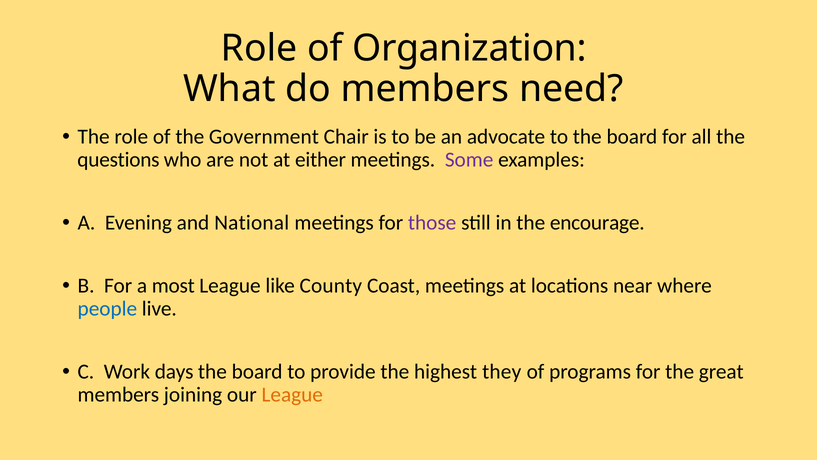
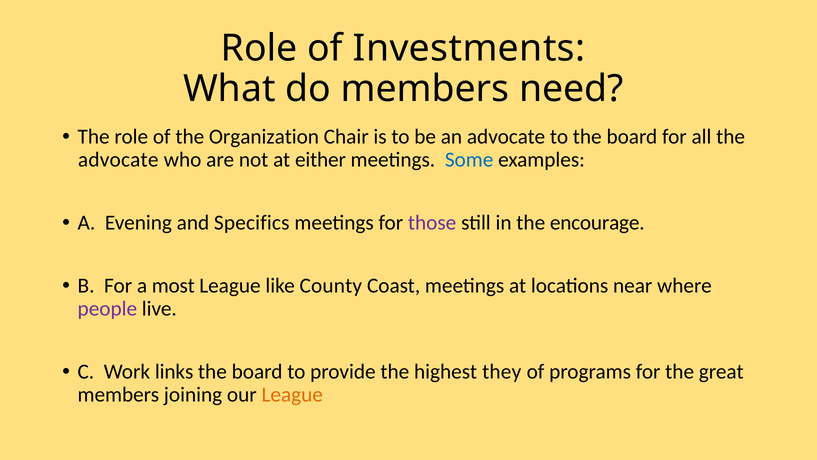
Organization: Organization -> Investments (469, 48)
Government: Government -> Organization (264, 137)
questions: questions -> advocate (118, 160)
Some colour: purple -> blue (469, 160)
National: National -> Specifics (252, 223)
people colour: blue -> purple (107, 309)
days: days -> links (174, 372)
